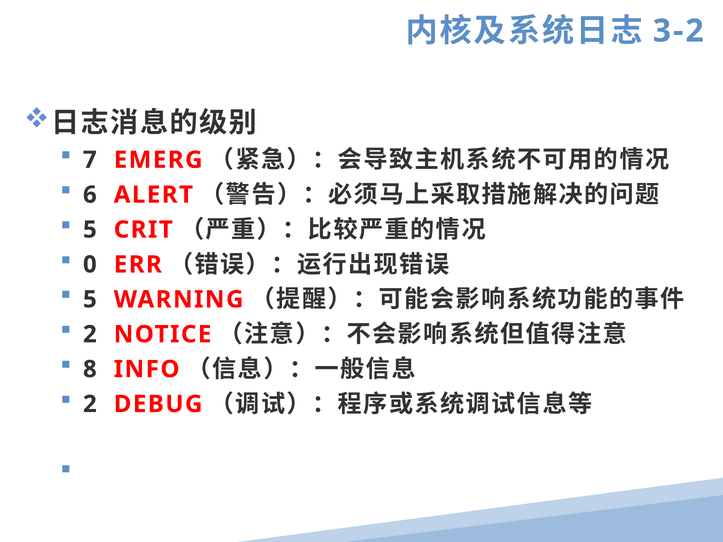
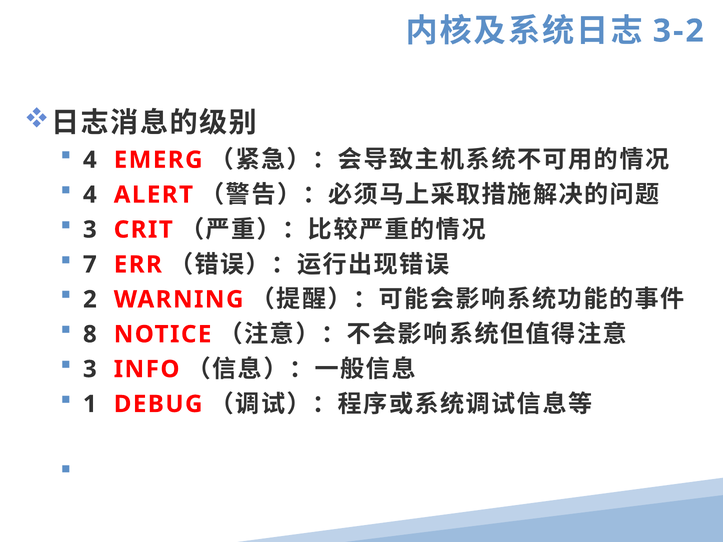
7: 7 -> 4 (90, 160)
6: 6 -> 4 (90, 195)
5: 5 -> 3 (90, 230)
0: 0 -> 7 (90, 265)
5: 5 -> 2 (90, 300)
2: 2 -> 8 (90, 334)
8: 8 -> 3 (90, 369)
2: 2 -> 1 (90, 404)
